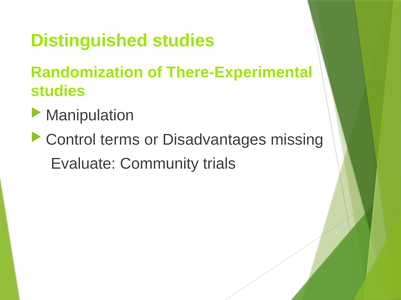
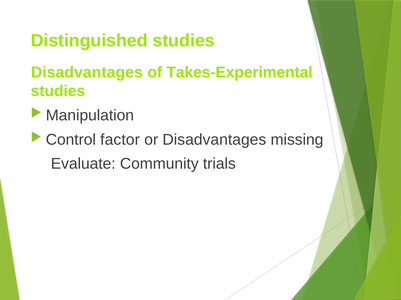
Randomization: Randomization -> Disadvantages (87, 73)
There-Experimental: There-Experimental -> Takes-Experimental (240, 73)
terms: terms -> factor (120, 140)
